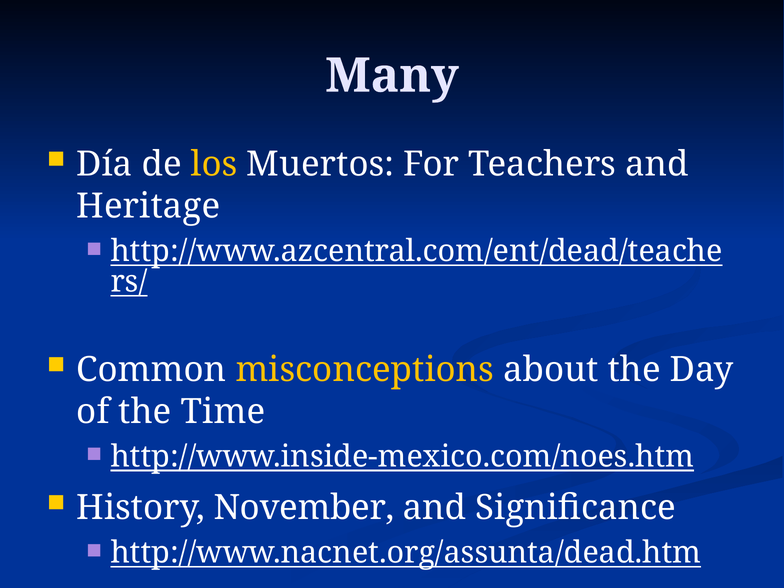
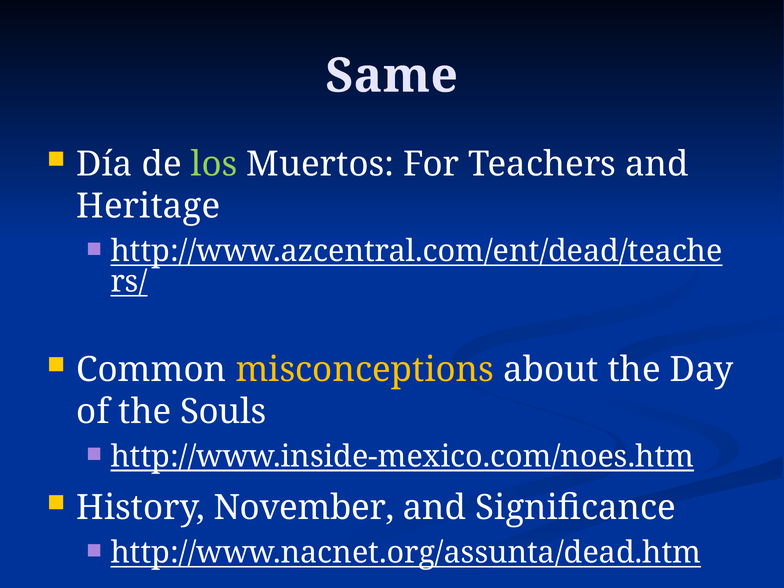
Many: Many -> Same (392, 76)
los colour: yellow -> light green (214, 164)
Time: Time -> Souls (223, 412)
